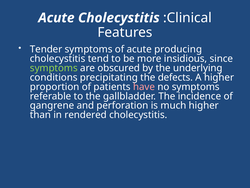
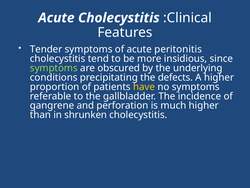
producing: producing -> peritonitis (178, 49)
have colour: pink -> yellow (144, 87)
rendered: rendered -> shrunken (86, 115)
